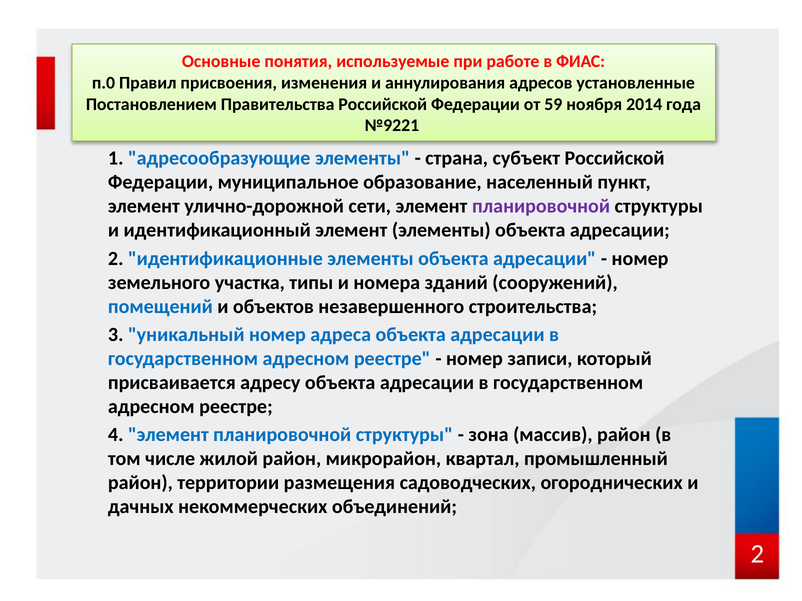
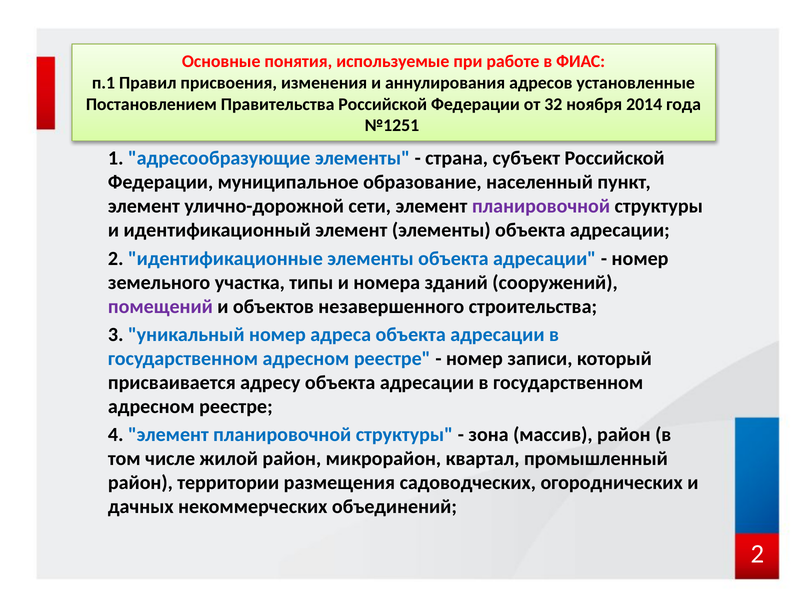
п.0: п.0 -> п.1 (103, 83)
59: 59 -> 32 (553, 104)
№9221: №9221 -> №1251 (392, 126)
помещений colour: blue -> purple (160, 307)
